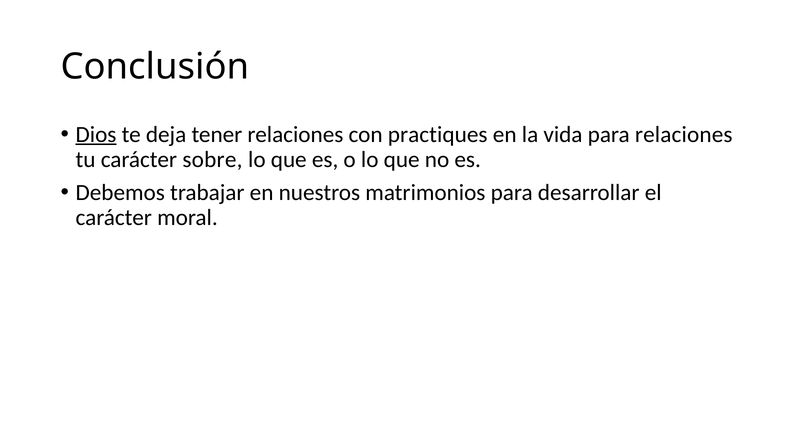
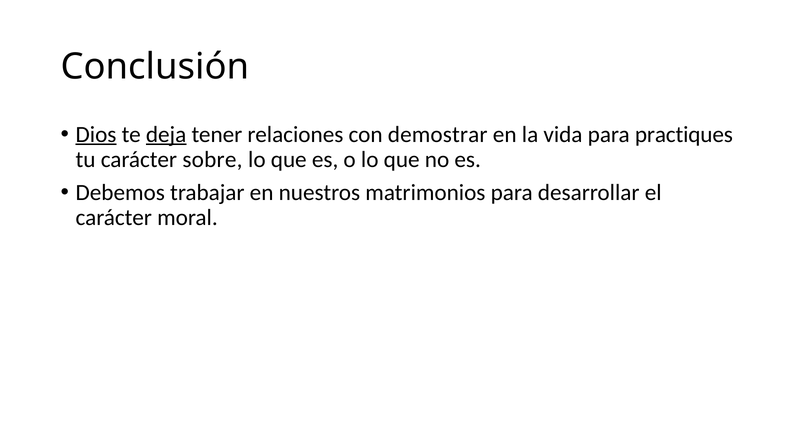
deja underline: none -> present (166, 135)
practiques: practiques -> demostrar (438, 135)
para relaciones: relaciones -> practiques (684, 135)
